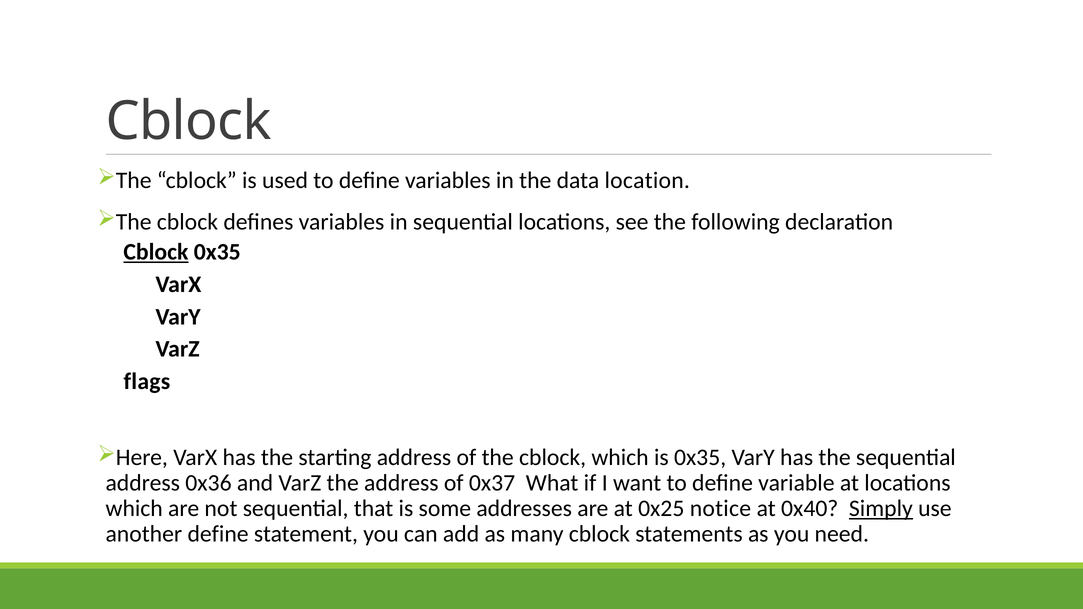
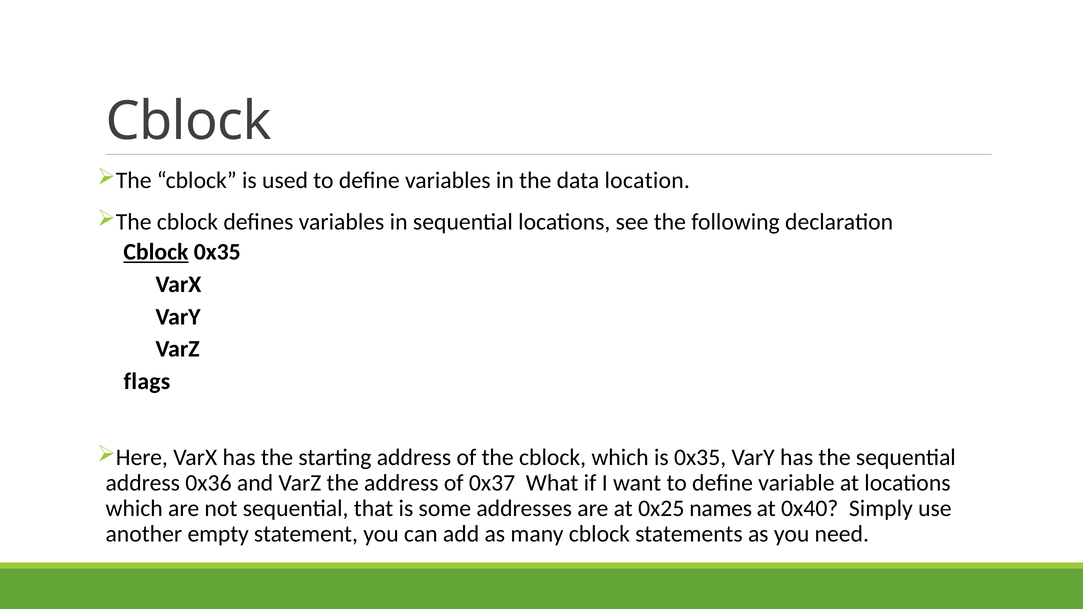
notice: notice -> names (721, 509)
Simply underline: present -> none (881, 509)
another define: define -> empty (218, 534)
